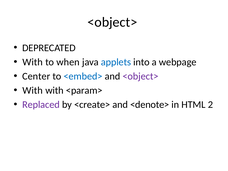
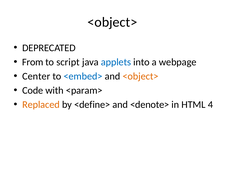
With: With -> From (33, 62)
when: when -> script (68, 62)
<object> colour: purple -> orange (141, 76)
With: With -> Code (33, 90)
Replaced colour: purple -> orange (41, 105)
<create>: <create> -> <define> (92, 105)
2: 2 -> 4 (210, 105)
